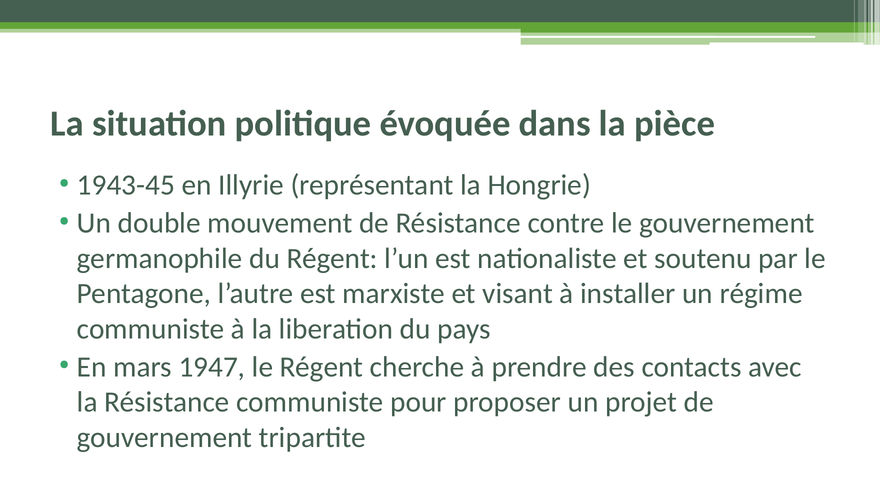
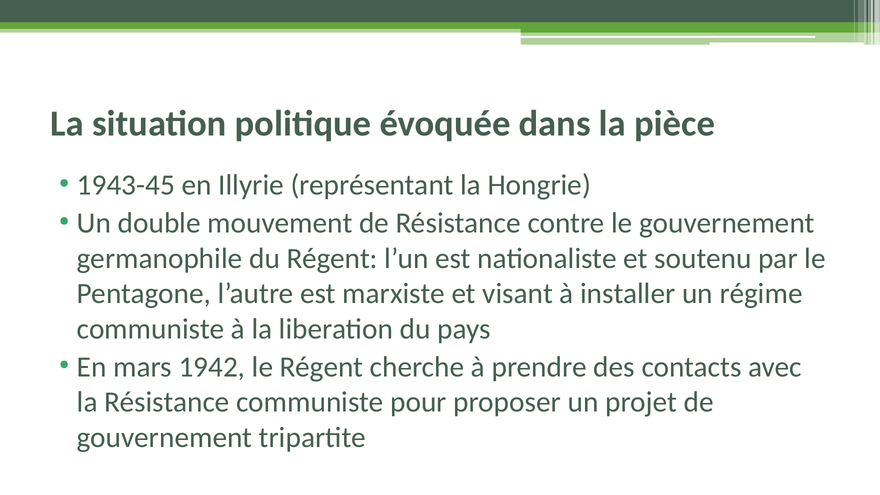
1947: 1947 -> 1942 (212, 367)
